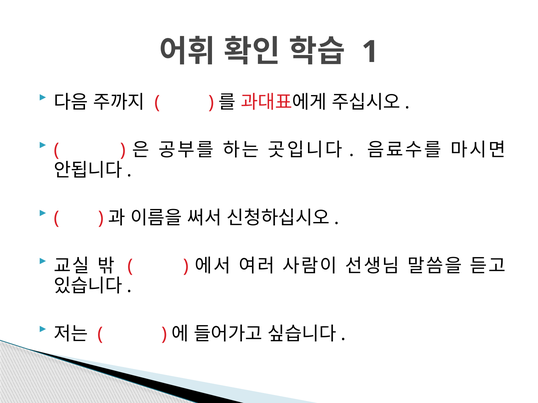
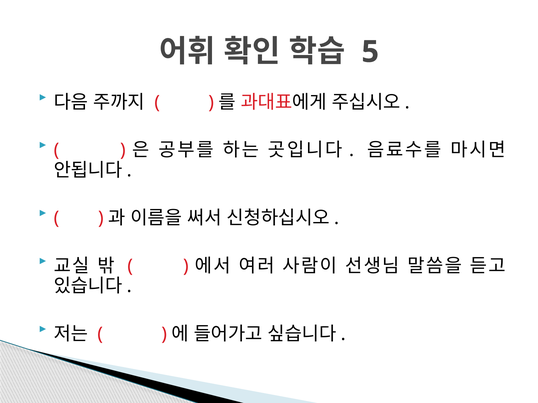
1: 1 -> 5 (370, 52)
